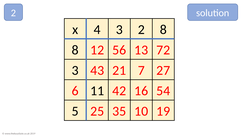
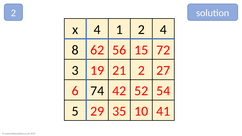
4 3: 3 -> 1 (119, 30)
2 8: 8 -> 4 (163, 30)
12: 12 -> 62 (97, 50)
13: 13 -> 15 (141, 50)
43: 43 -> 19 (97, 70)
21 7: 7 -> 2 (141, 70)
11: 11 -> 74 (97, 91)
16: 16 -> 52 (141, 91)
25: 25 -> 29 (97, 111)
19: 19 -> 41 (163, 111)
